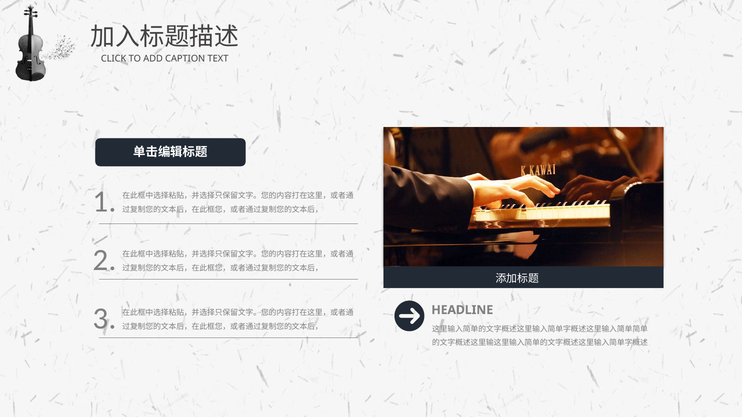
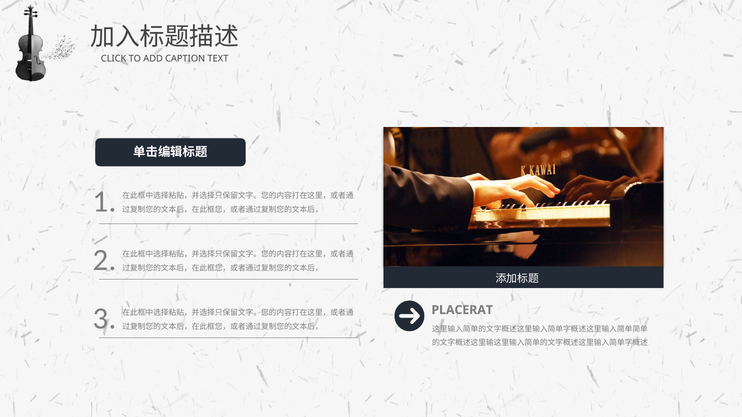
HEADLINE: HEADLINE -> PLACERAT (462, 310)
